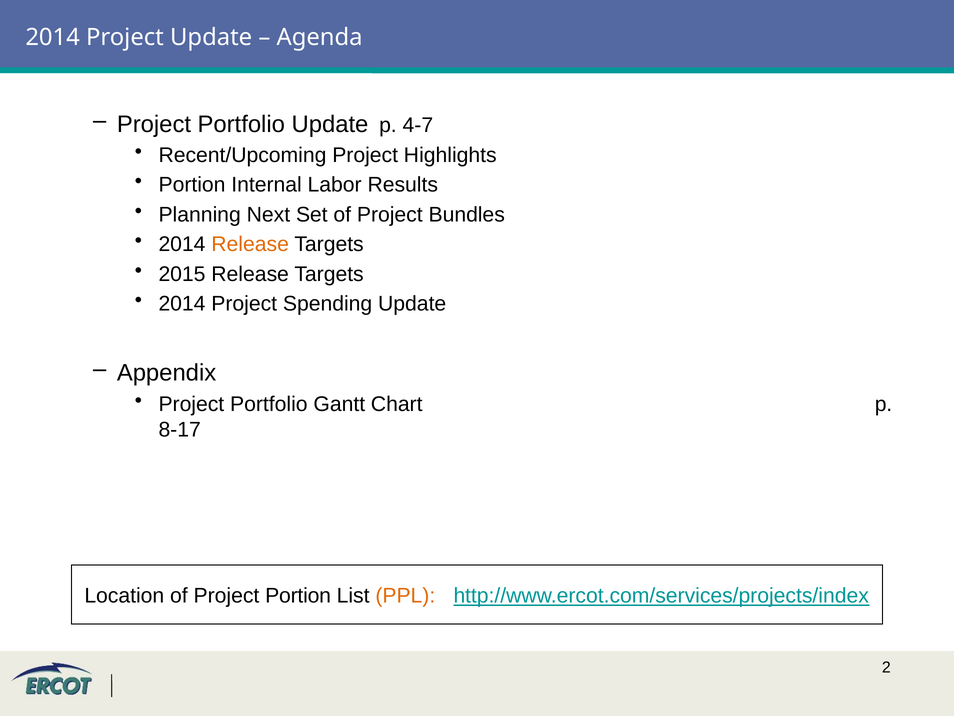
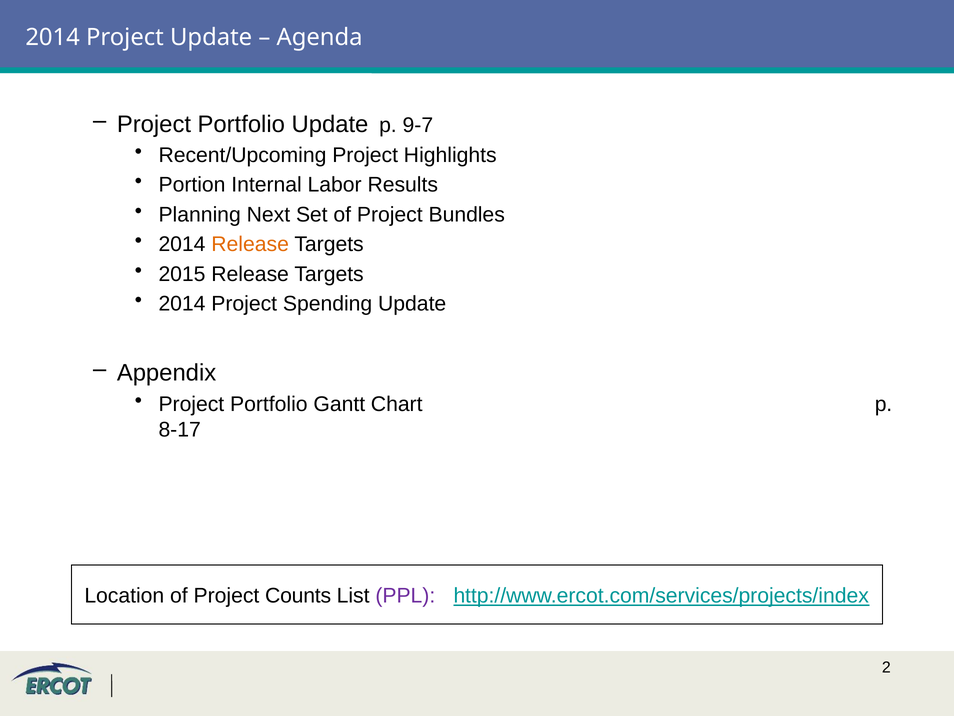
4-7: 4-7 -> 9-7 (418, 125)
Project Portion: Portion -> Counts (298, 595)
PPL colour: orange -> purple (405, 595)
